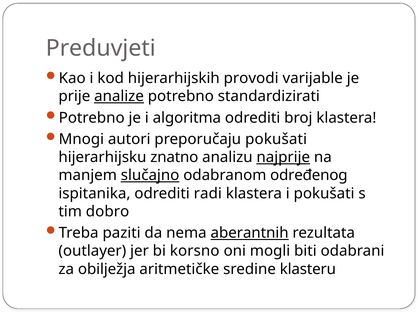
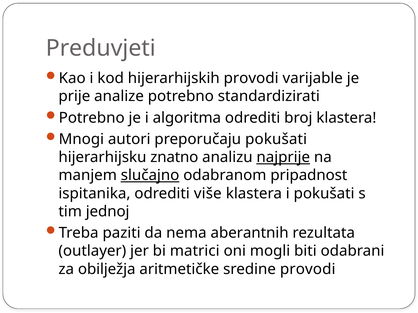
analize underline: present -> none (119, 96)
određenog: određenog -> pripadnost (309, 176)
radi: radi -> više (208, 194)
dobro: dobro -> jednoj (108, 212)
aberantnih underline: present -> none (250, 233)
korsno: korsno -> matrici (195, 251)
sredine klasteru: klasteru -> provodi (308, 270)
